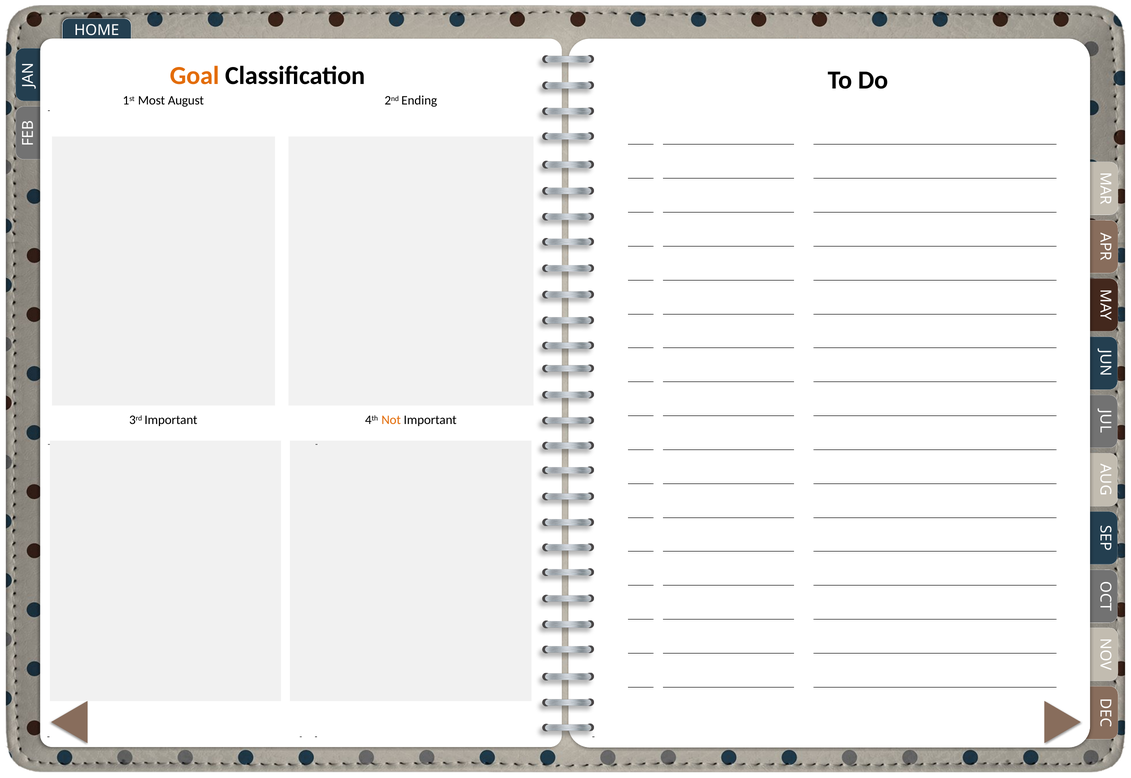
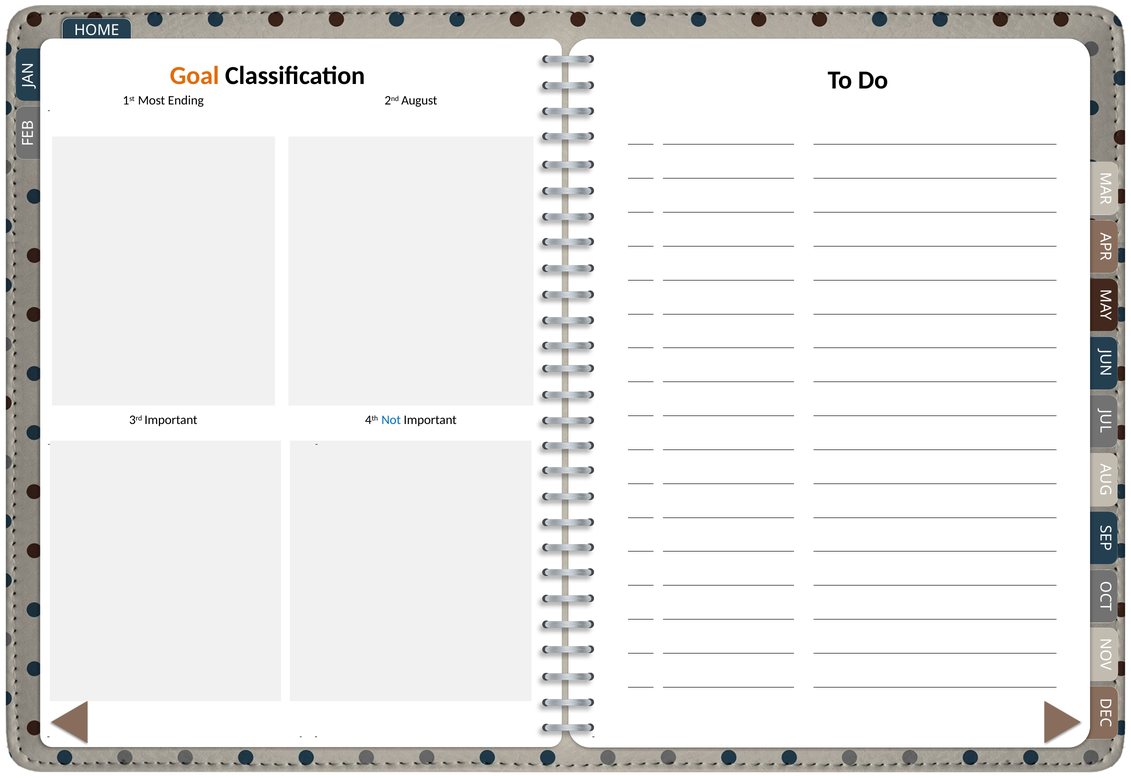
August: August -> Ending (186, 100)
Ending: Ending -> August (419, 100)
Not colour: orange -> blue (391, 420)
